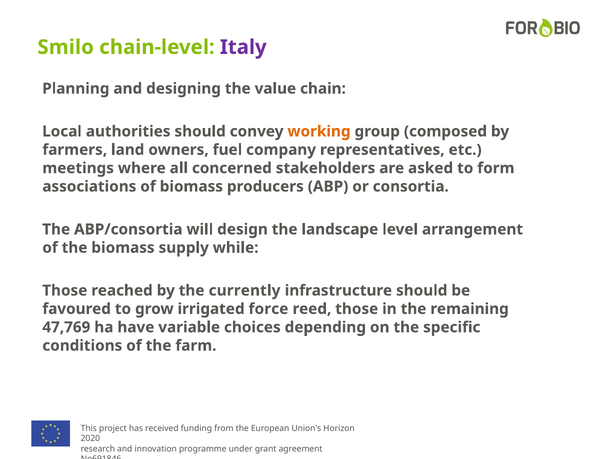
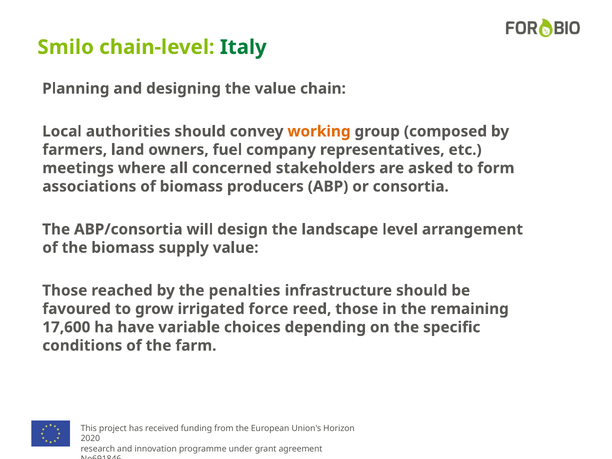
Italy colour: purple -> green (243, 47)
supply while: while -> value (236, 248)
currently: currently -> penalties (245, 291)
47,769: 47,769 -> 17,600 (66, 327)
